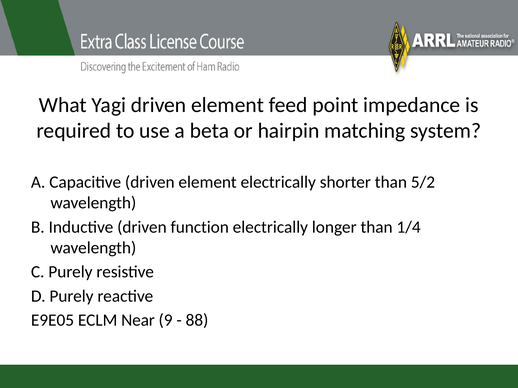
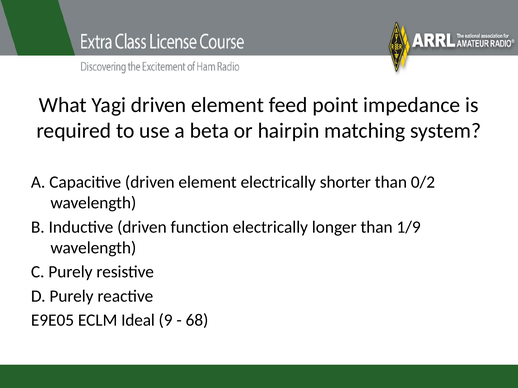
5/2: 5/2 -> 0/2 (423, 182)
1/4: 1/4 -> 1/9 (409, 227)
Near: Near -> Ideal (138, 321)
88: 88 -> 68 (197, 321)
